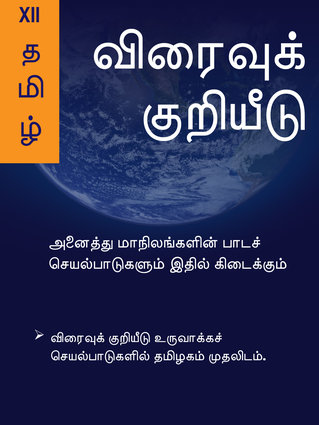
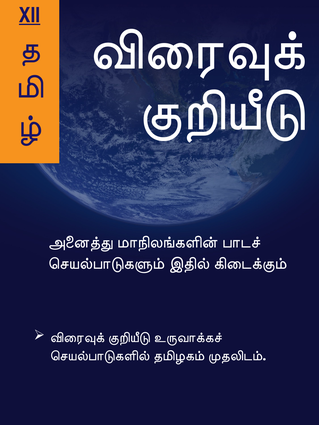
XII underline: none -> present (30, 15)
